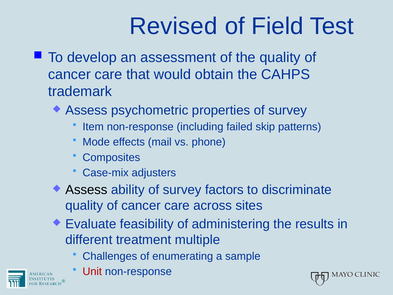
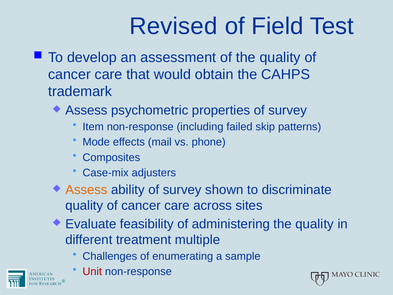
Assess colour: black -> orange (86, 190)
factors: factors -> shown (224, 190)
administering the results: results -> quality (315, 224)
